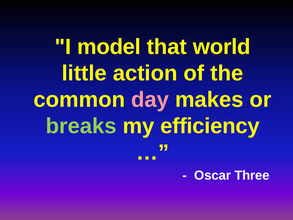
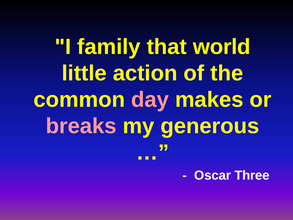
model: model -> family (109, 47)
breaks colour: light green -> pink (81, 126)
efficiency: efficiency -> generous (210, 126)
